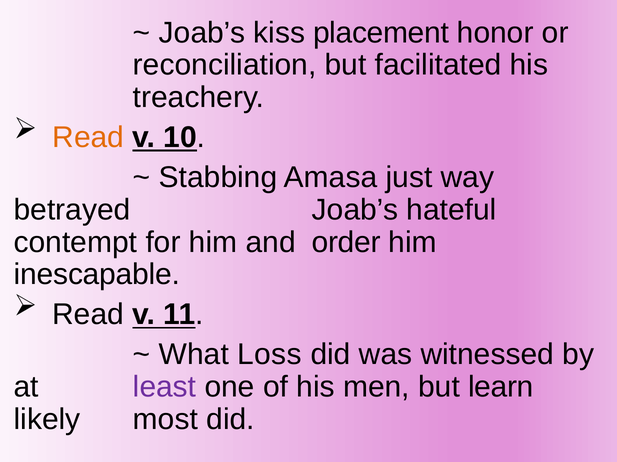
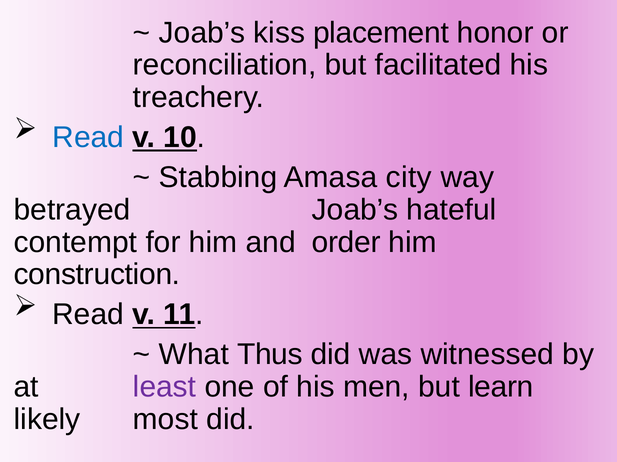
Read colour: orange -> blue (88, 138)
just: just -> city (409, 178)
inescapable: inescapable -> construction (97, 275)
Loss: Loss -> Thus (270, 355)
